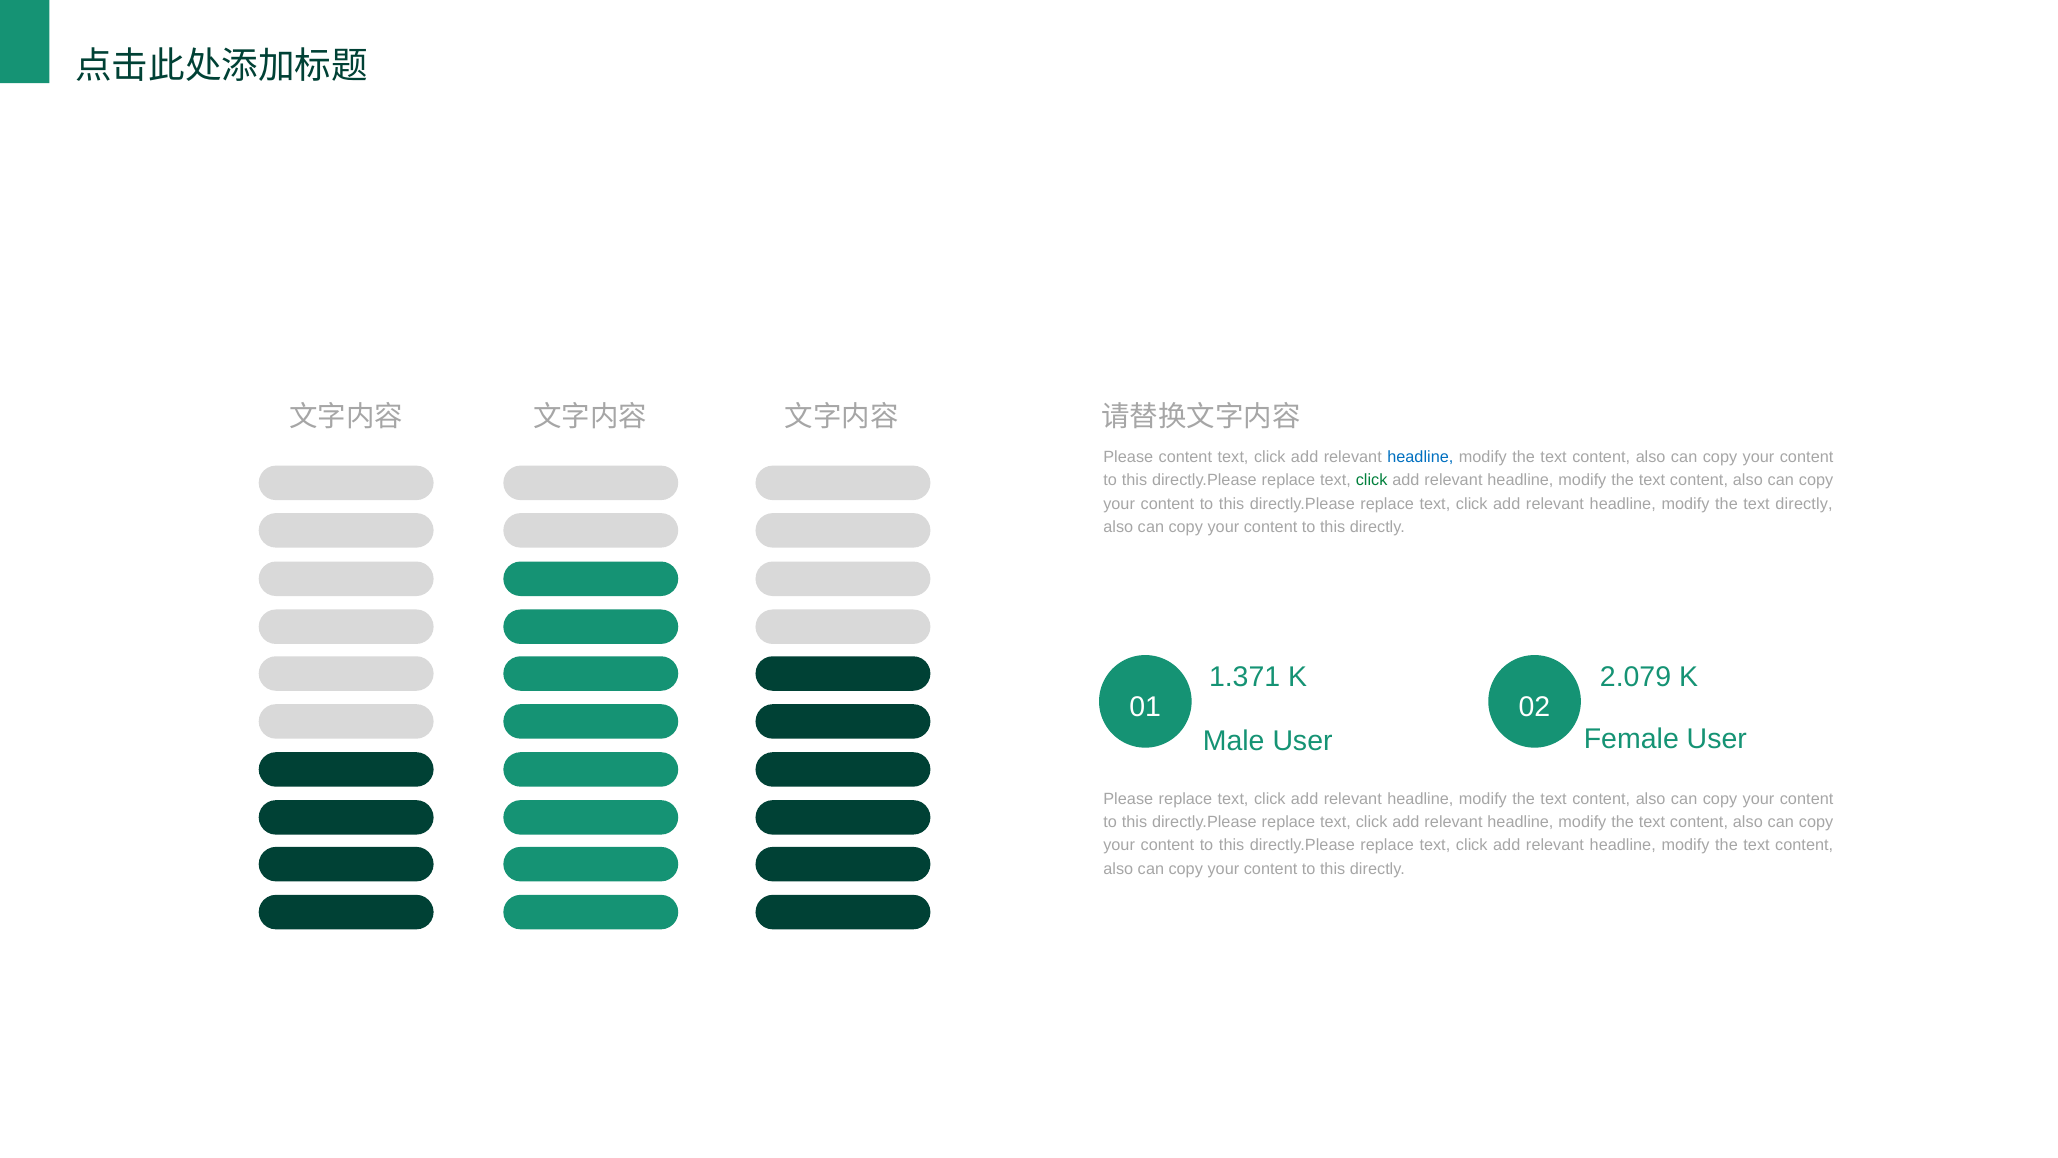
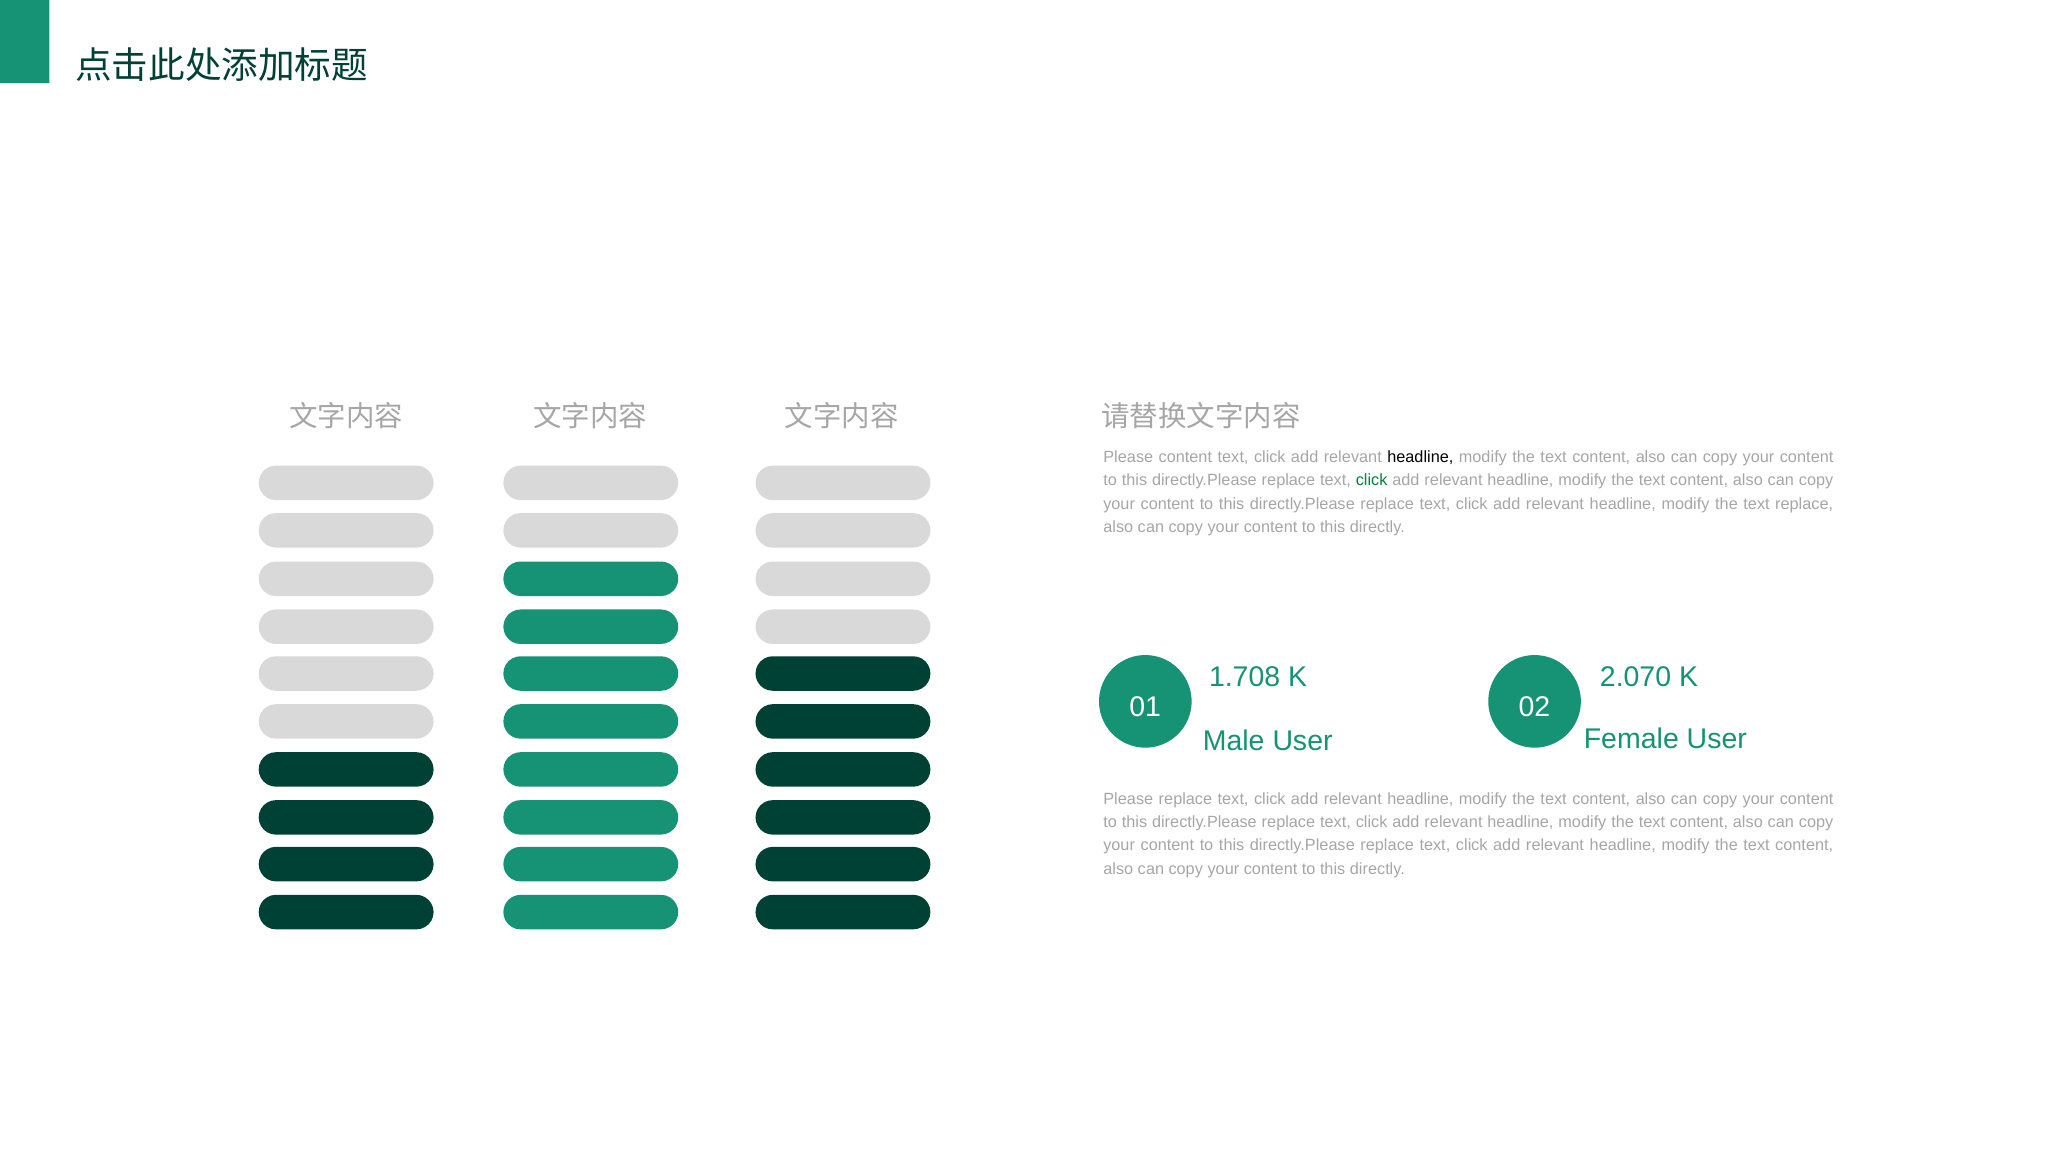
headline colour: blue -> black (1420, 457)
text directly: directly -> replace (1804, 504)
1.371: 1.371 -> 1.708 (1245, 676)
2.079: 2.079 -> 2.070 (1636, 676)
